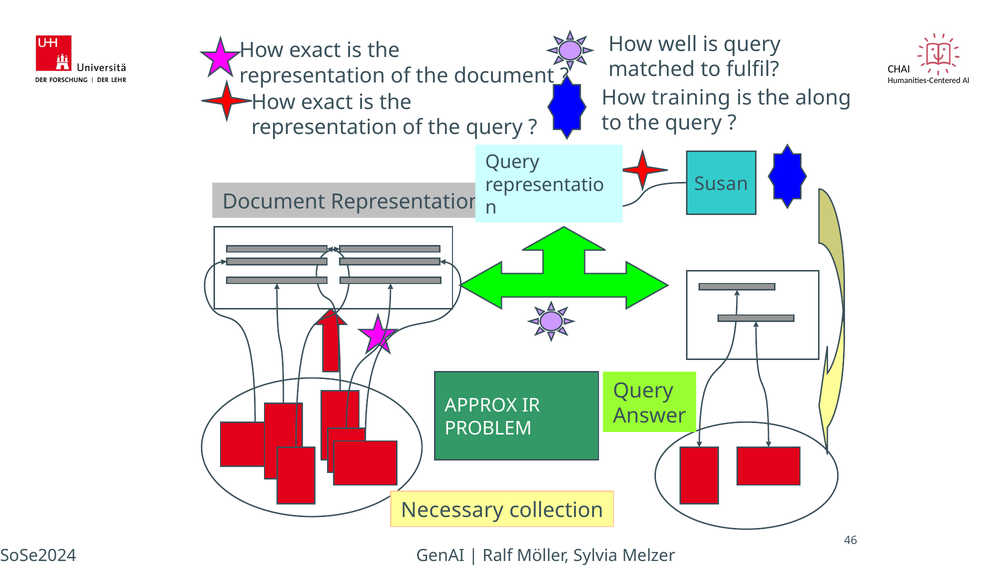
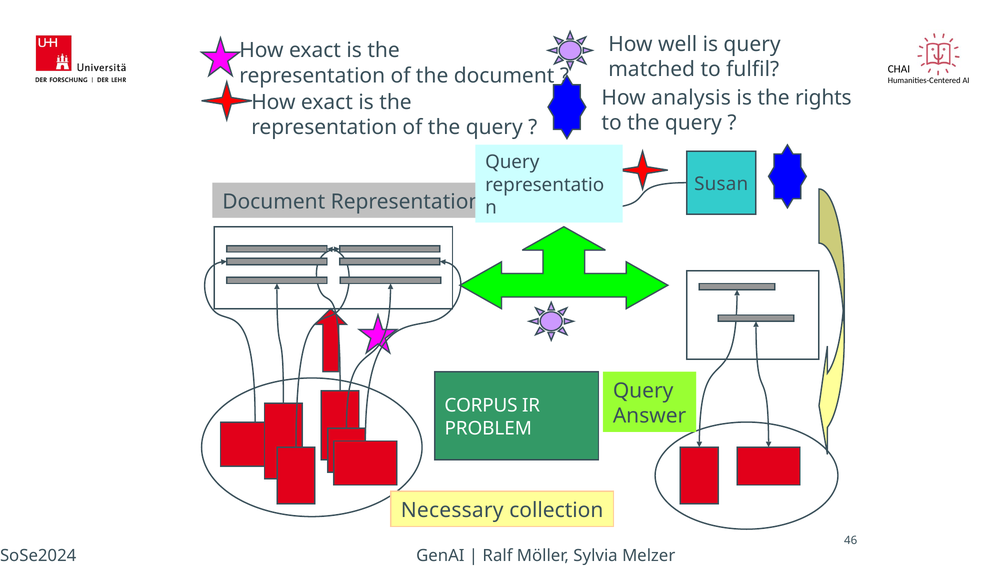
training: training -> analysis (691, 98)
along: along -> rights (823, 98)
APPROX: APPROX -> CORPUS (481, 406)
